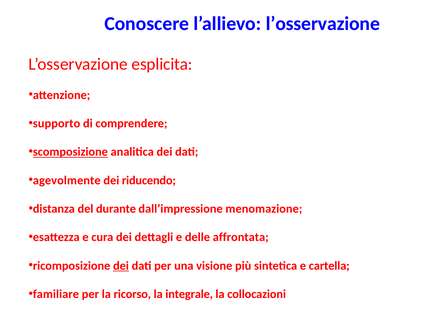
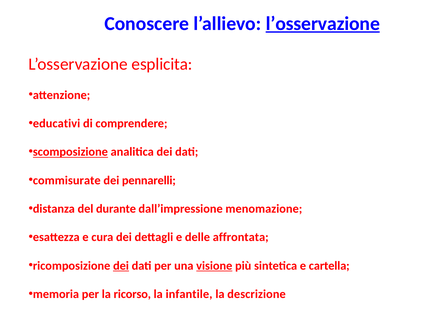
l’osservazione underline: none -> present (323, 24)
supporto: supporto -> educativi (57, 124)
agevolmente: agevolmente -> commisurate (67, 181)
riducendo: riducendo -> pennarelli (149, 181)
visione underline: none -> present (214, 266)
familiare: familiare -> memoria (56, 295)
integrale: integrale -> infantile (189, 295)
collocazioni: collocazioni -> descrizione (257, 295)
